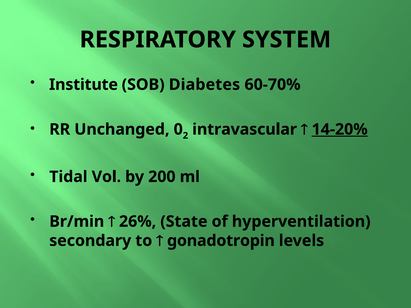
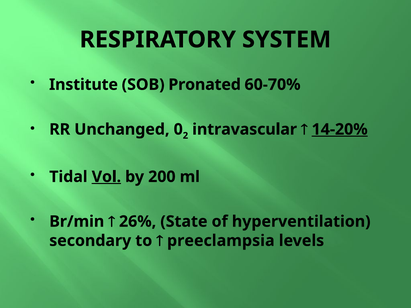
Diabetes: Diabetes -> Pronated (205, 85)
Vol underline: none -> present (106, 177)
gonadotropin: gonadotropin -> preeclampsia (221, 241)
